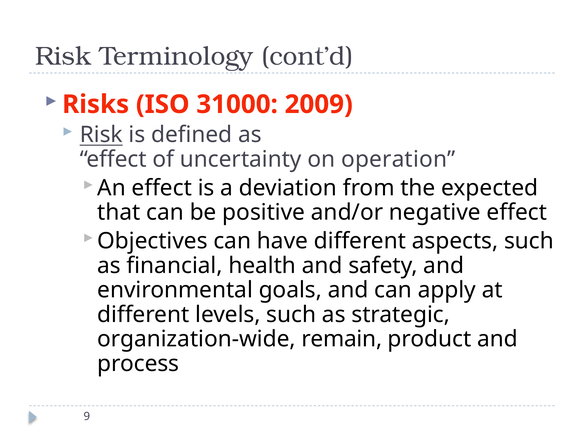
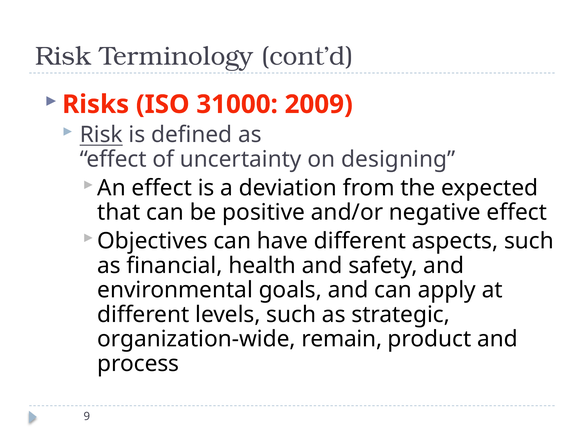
operation: operation -> designing (398, 159)
